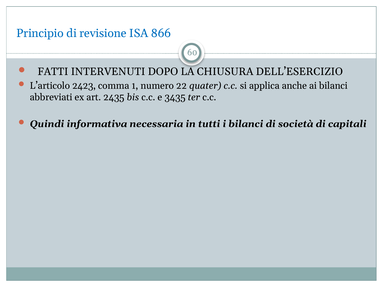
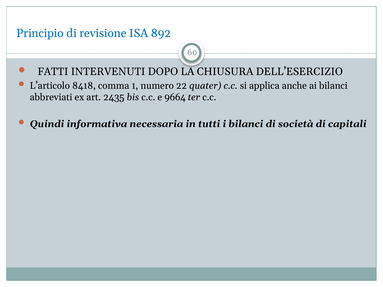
866: 866 -> 892 (161, 33)
2423: 2423 -> 8418 (84, 86)
3435: 3435 -> 9664 (175, 97)
